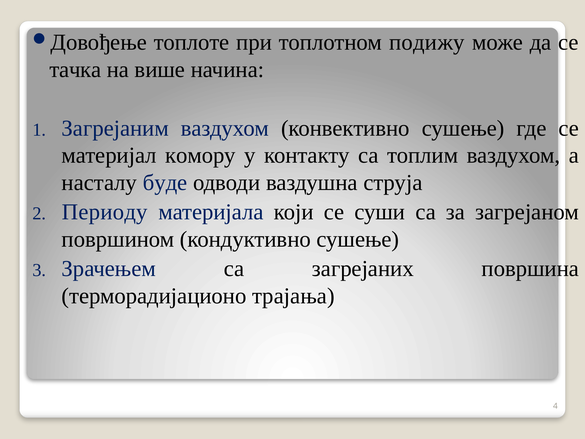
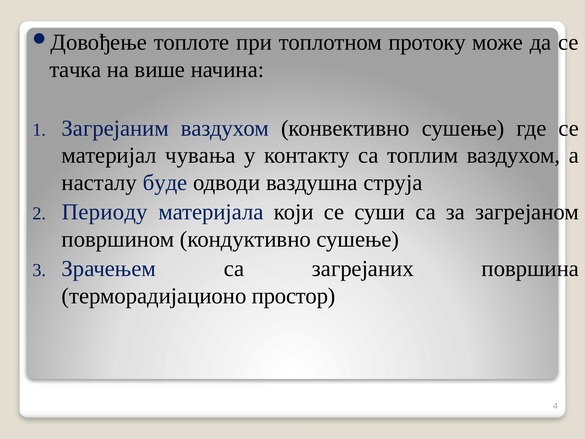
подижу: подижу -> протоку (427, 42)
комору: комору -> чувања (200, 155)
трајања: трајања -> простор (294, 296)
